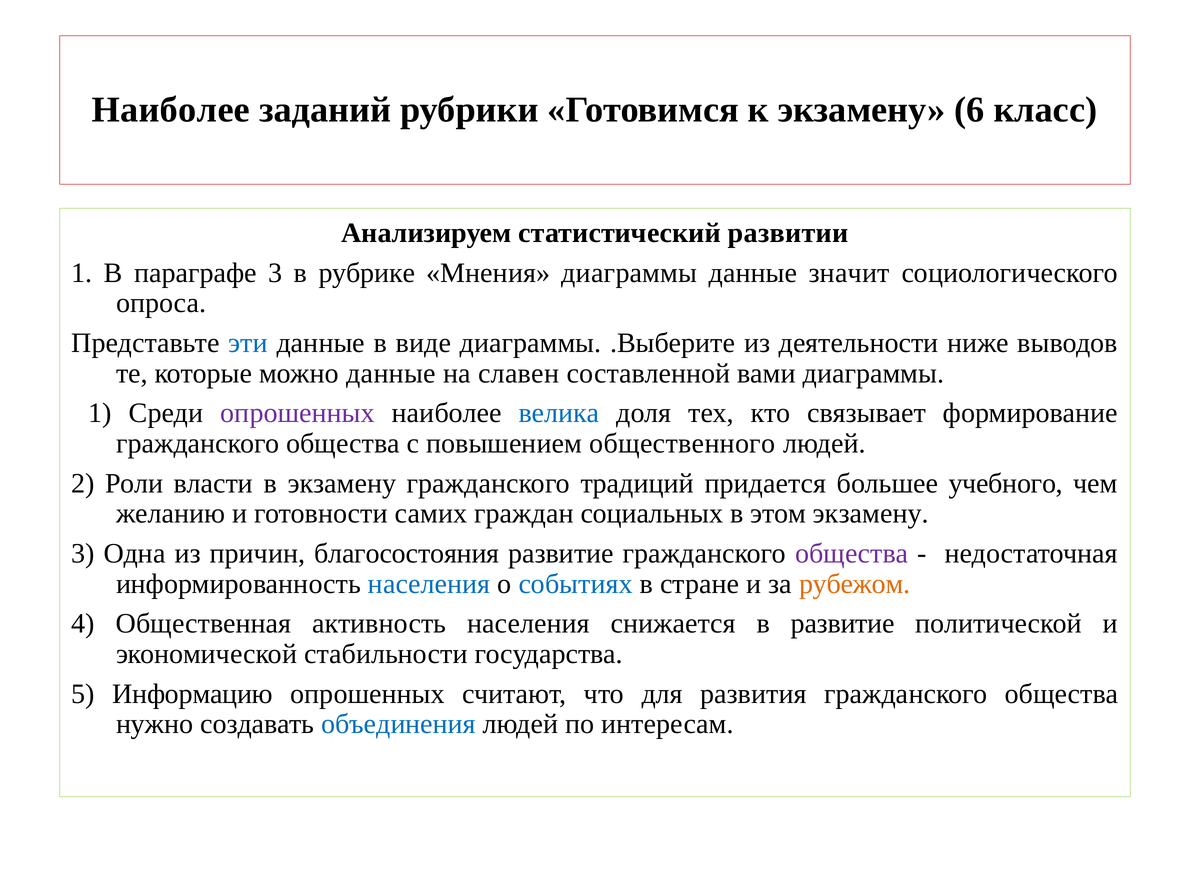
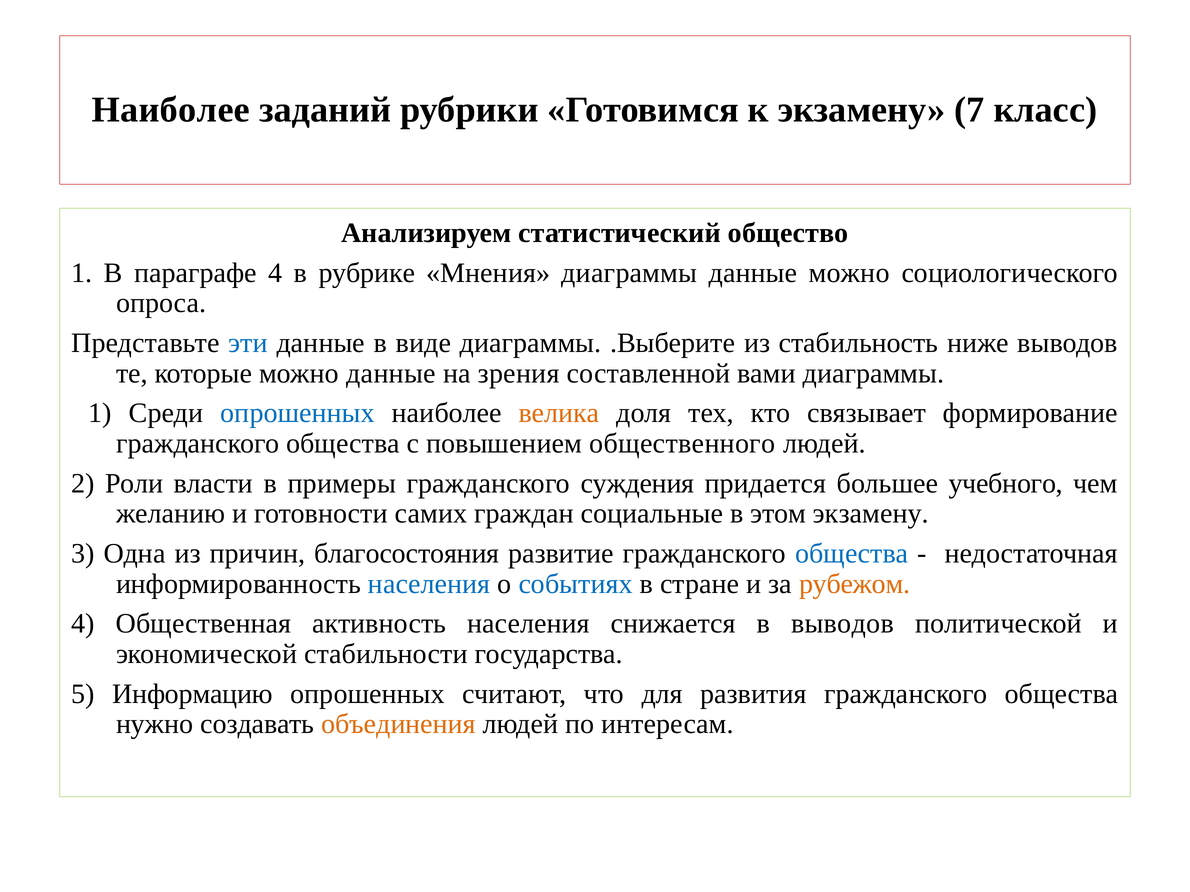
6: 6 -> 7 (970, 110)
развитии: развитии -> общество (788, 233)
параграфе 3: 3 -> 4 (276, 273)
данные значит: значит -> можно (849, 273)
деятельности: деятельности -> стабильность (859, 343)
славен: славен -> зрения (519, 373)
опрошенных colour: purple -> blue (298, 413)
велика colour: blue -> orange (559, 413)
в экзамену: экзамену -> примеры (342, 484)
традиций: традиций -> суждения (637, 484)
социальных: социальных -> социальные (652, 514)
общества colour: purple -> blue (852, 554)
в развитие: развитие -> выводов (843, 624)
объединения colour: blue -> orange (398, 725)
